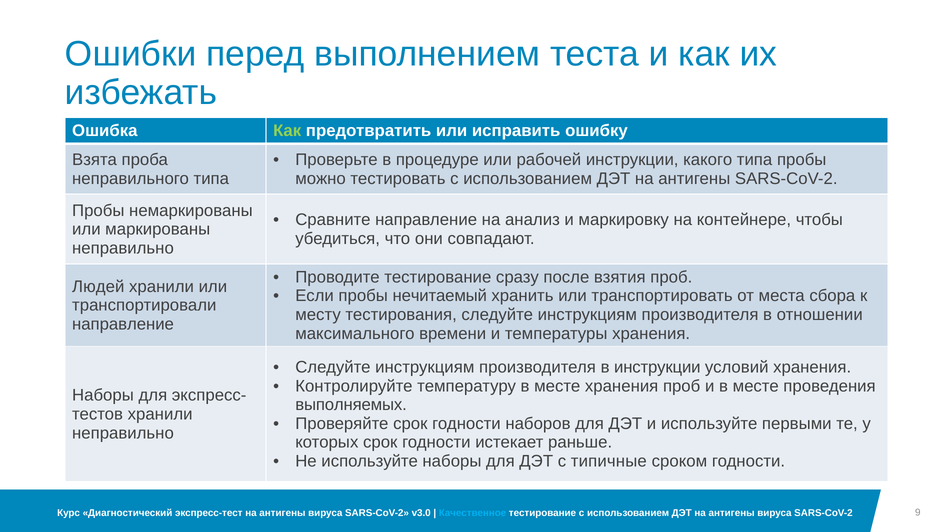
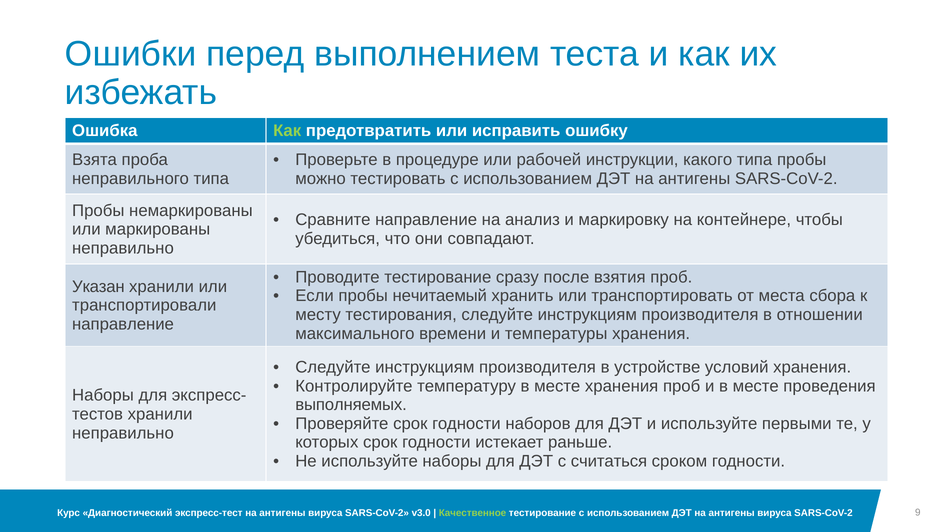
Людей: Людей -> Указан (98, 287)
в инструкции: инструкции -> устройстве (657, 367)
типичные: типичные -> считаться (609, 461)
Качественное colour: light blue -> light green (473, 513)
